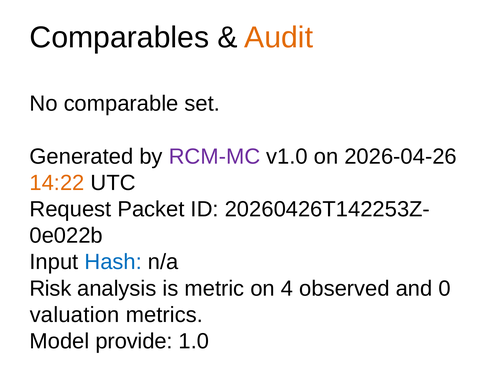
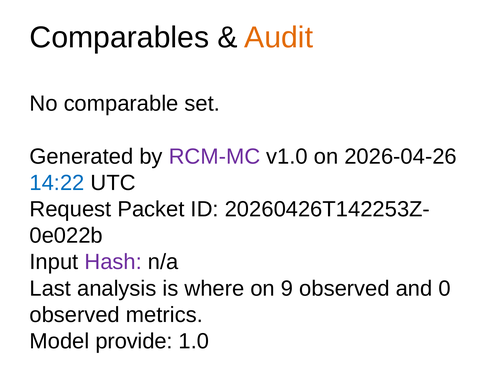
14:22 colour: orange -> blue (57, 183)
Hash colour: blue -> purple (113, 262)
Risk: Risk -> Last (50, 288)
metric: metric -> where (214, 288)
4: 4 -> 9 (287, 288)
valuation: valuation -> observed (75, 314)
